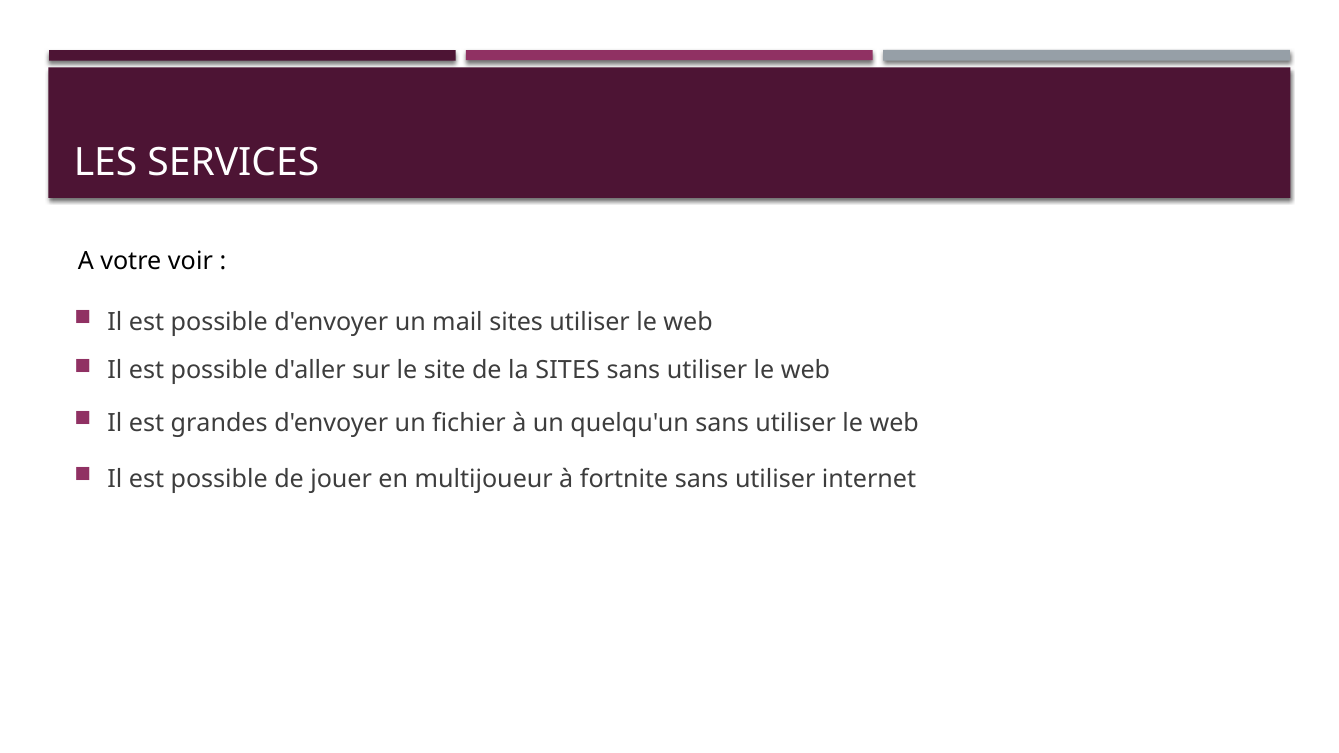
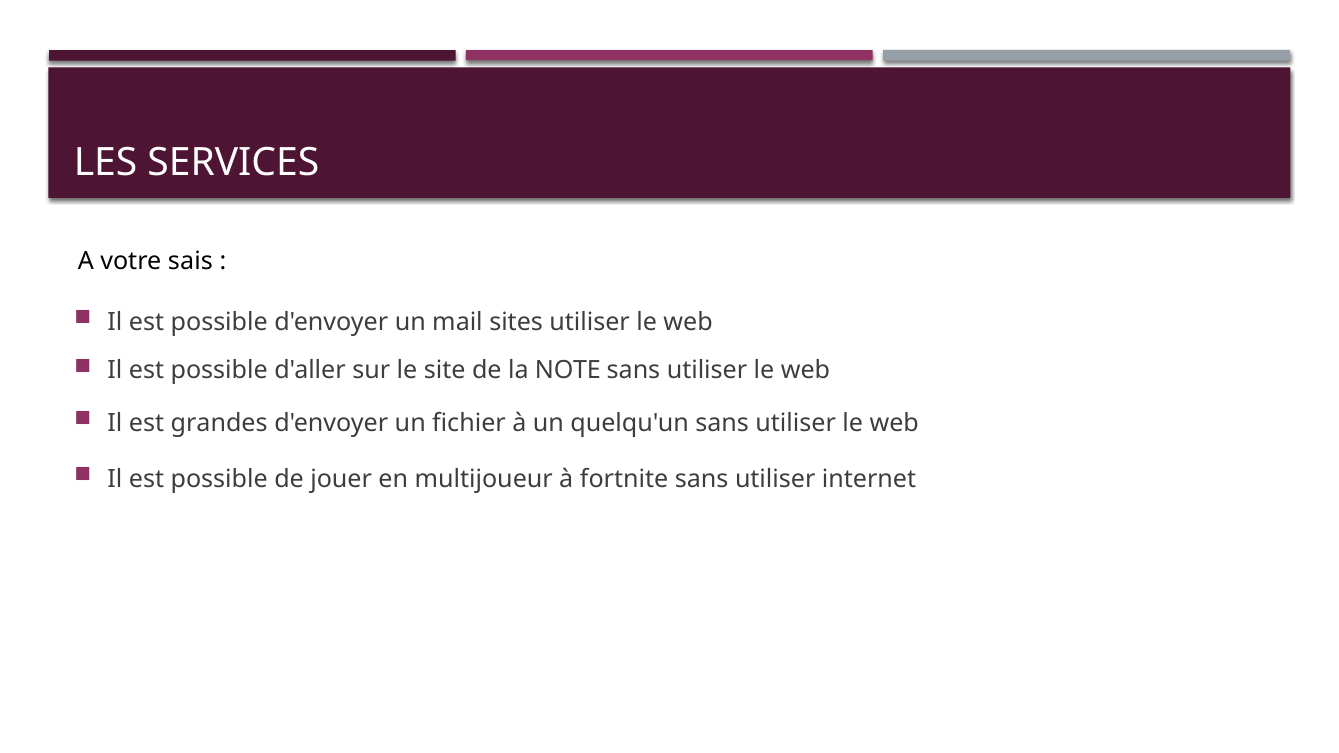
voir: voir -> sais (190, 261)
la SITES: SITES -> NOTE (568, 370)
